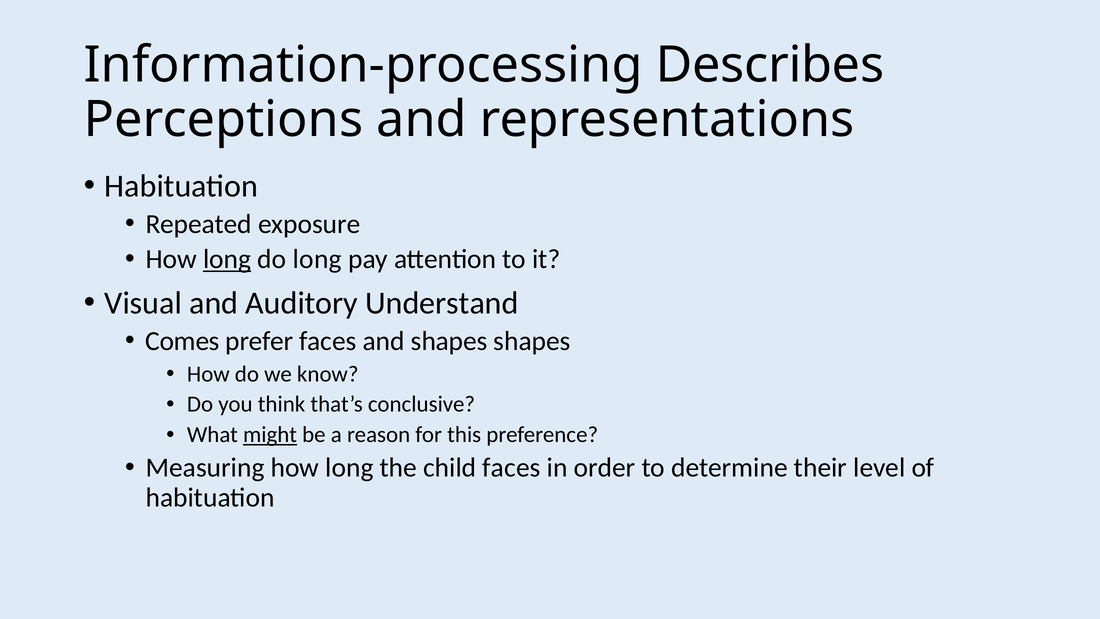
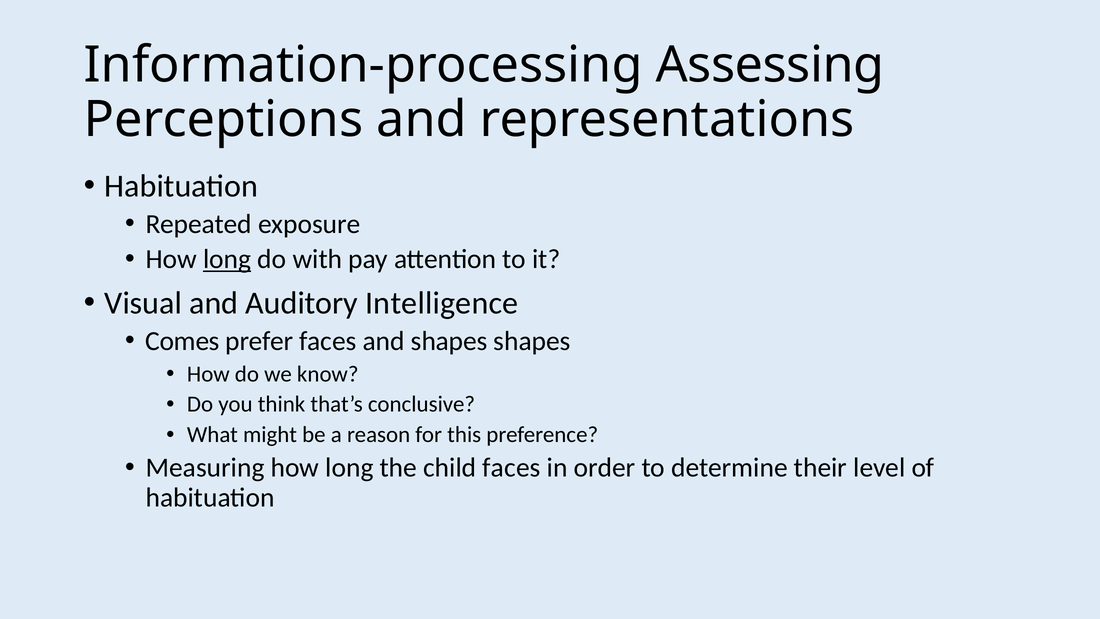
Describes: Describes -> Assessing (770, 65)
do long: long -> with (317, 259)
Understand: Understand -> Intelligence (442, 303)
might underline: present -> none (270, 435)
